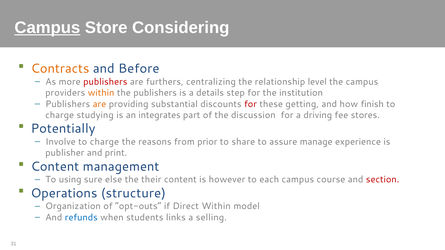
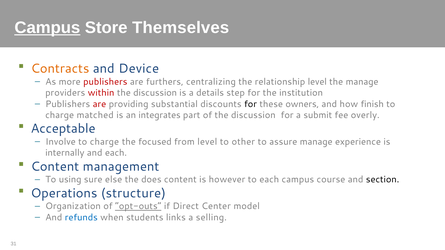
Considering: Considering -> Themselves (181, 28)
Before: Before -> Device (139, 69)
the campus: campus -> manage (362, 82)
within colour: orange -> red (101, 93)
publishers: publishers -> discussion (155, 93)
are colour: orange -> red (99, 104)
for colour: red -> black (250, 104)
getting: getting -> owners (302, 104)
studying: studying -> matched (95, 115)
driving: driving -> submit (318, 115)
stores: stores -> overly (365, 115)
Potentially: Potentially -> Acceptable (63, 129)
reasons: reasons -> focused (155, 142)
from prior: prior -> level (207, 142)
share: share -> other (243, 142)
publisher: publisher -> internally (65, 153)
and print: print -> each (116, 153)
their: their -> does (151, 180)
section colour: red -> black (383, 180)
opt-outs underline: none -> present (138, 207)
Direct Within: Within -> Center (216, 207)
